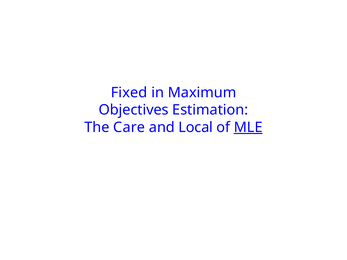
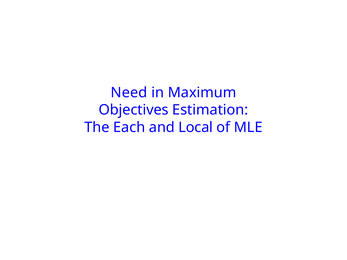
Fixed: Fixed -> Need (129, 93)
Care: Care -> Each (129, 127)
MLE underline: present -> none (248, 127)
